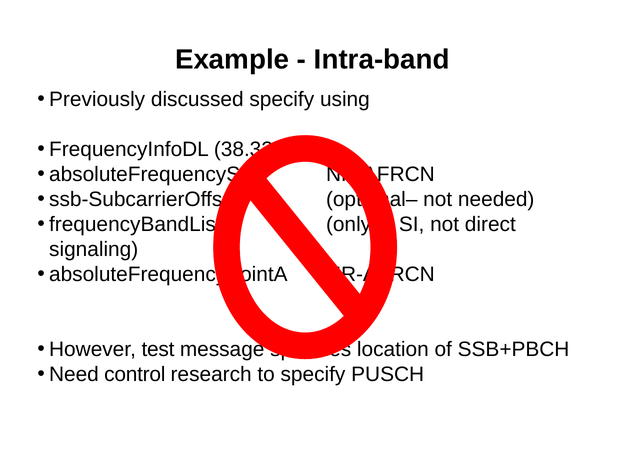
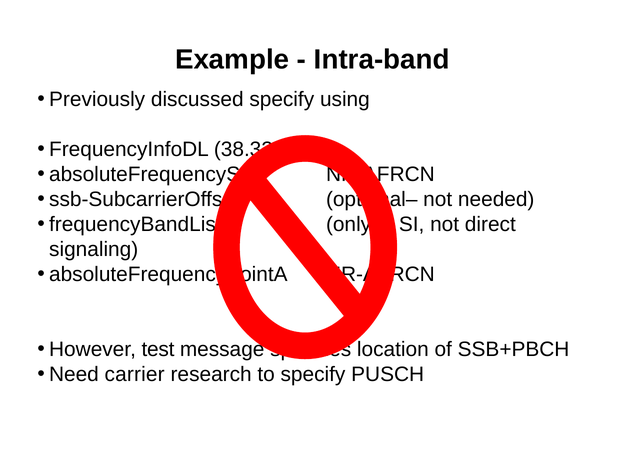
control: control -> carrier (135, 374)
